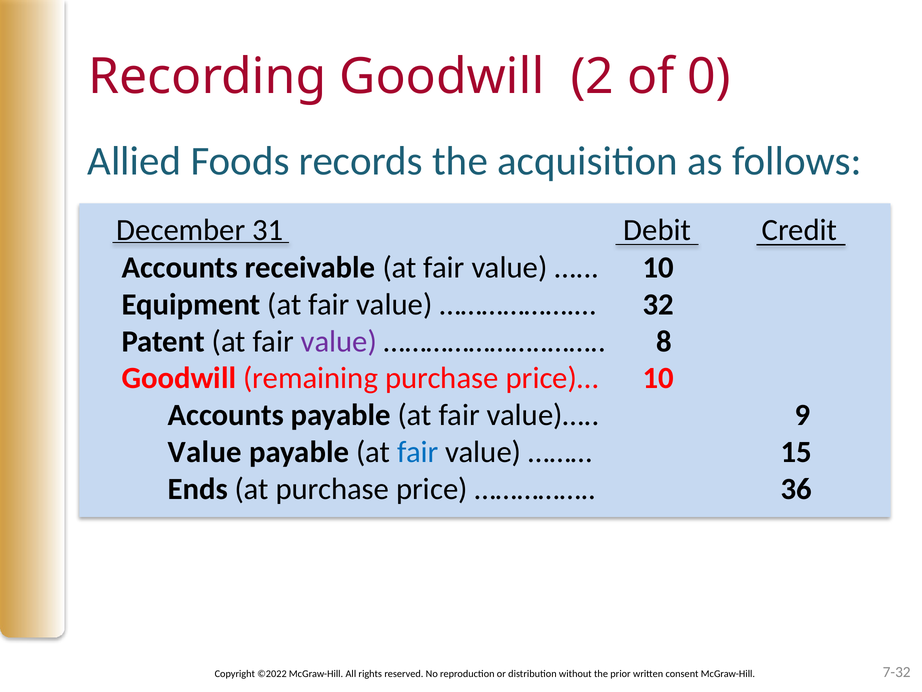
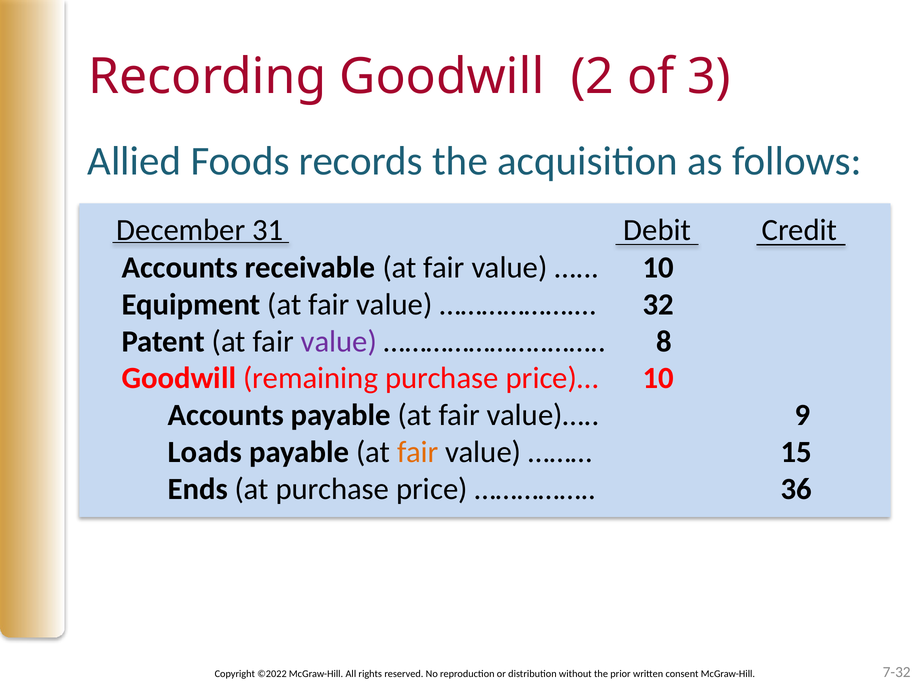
0: 0 -> 3 (709, 77)
Value: Value -> Loads (205, 452)
fair colour: blue -> orange (418, 452)
